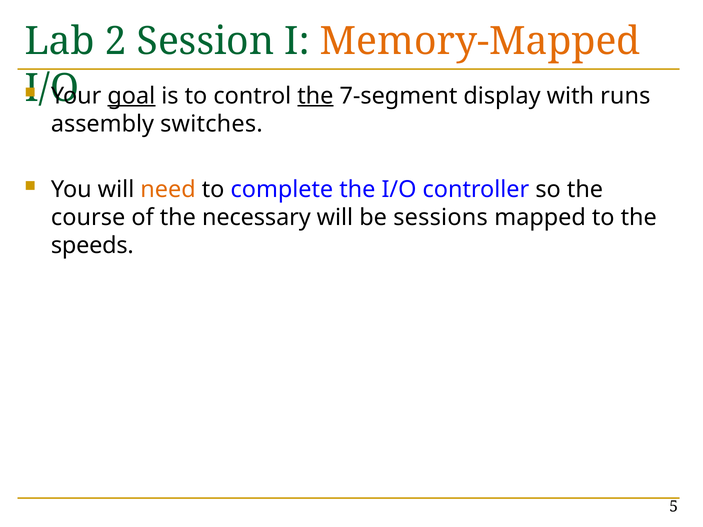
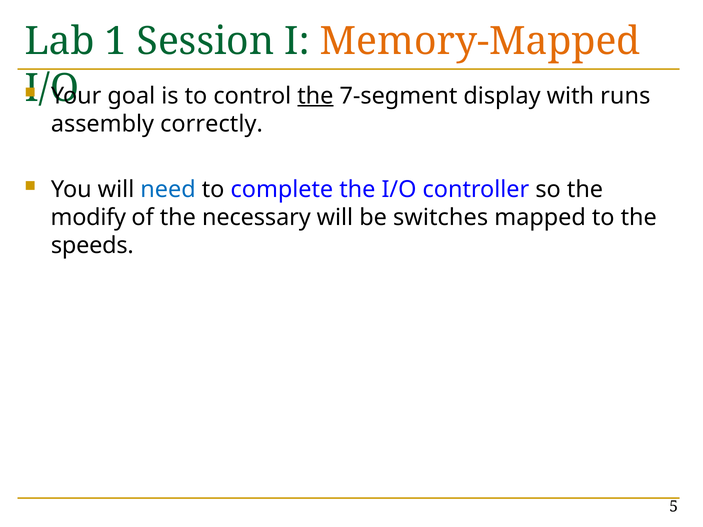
2: 2 -> 1 (116, 41)
goal underline: present -> none (131, 96)
switches: switches -> correctly (211, 124)
need colour: orange -> blue (168, 190)
course: course -> modify (88, 218)
sessions: sessions -> switches (441, 218)
